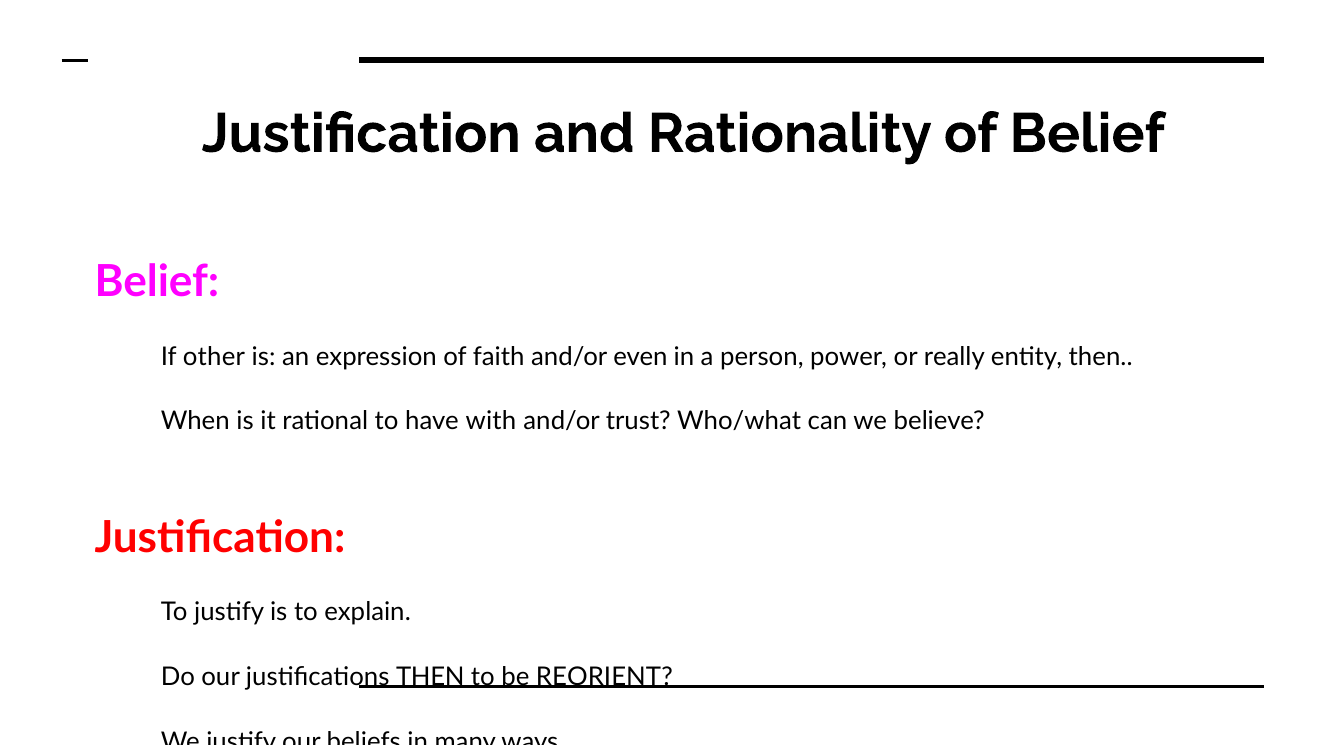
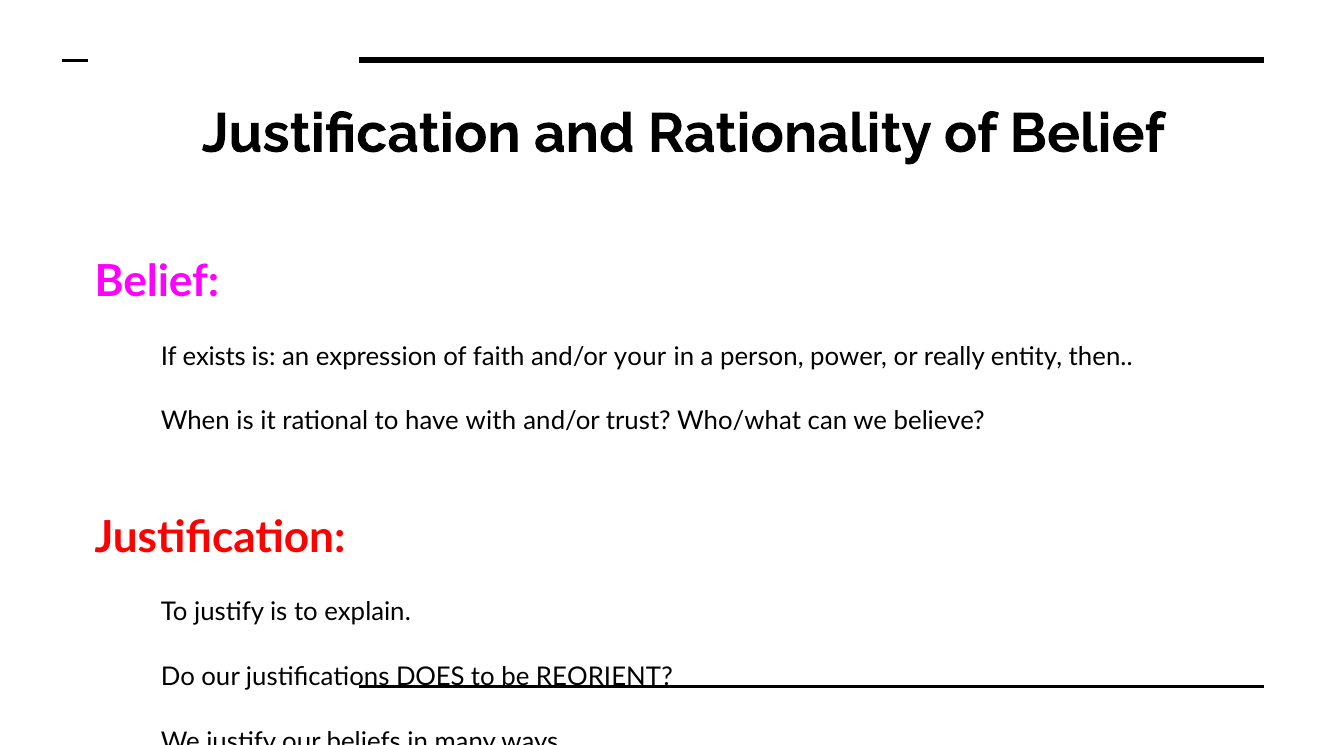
other: other -> exists (214, 357)
even: even -> your (640, 357)
justifications THEN: THEN -> DOES (430, 677)
